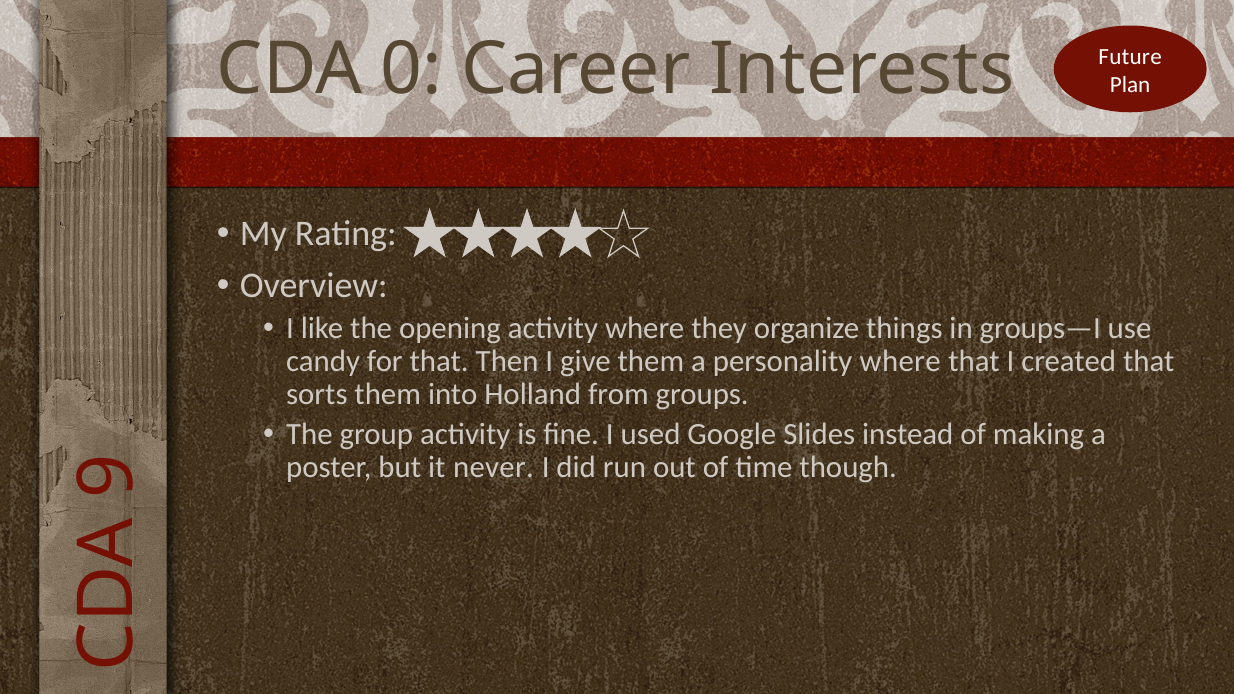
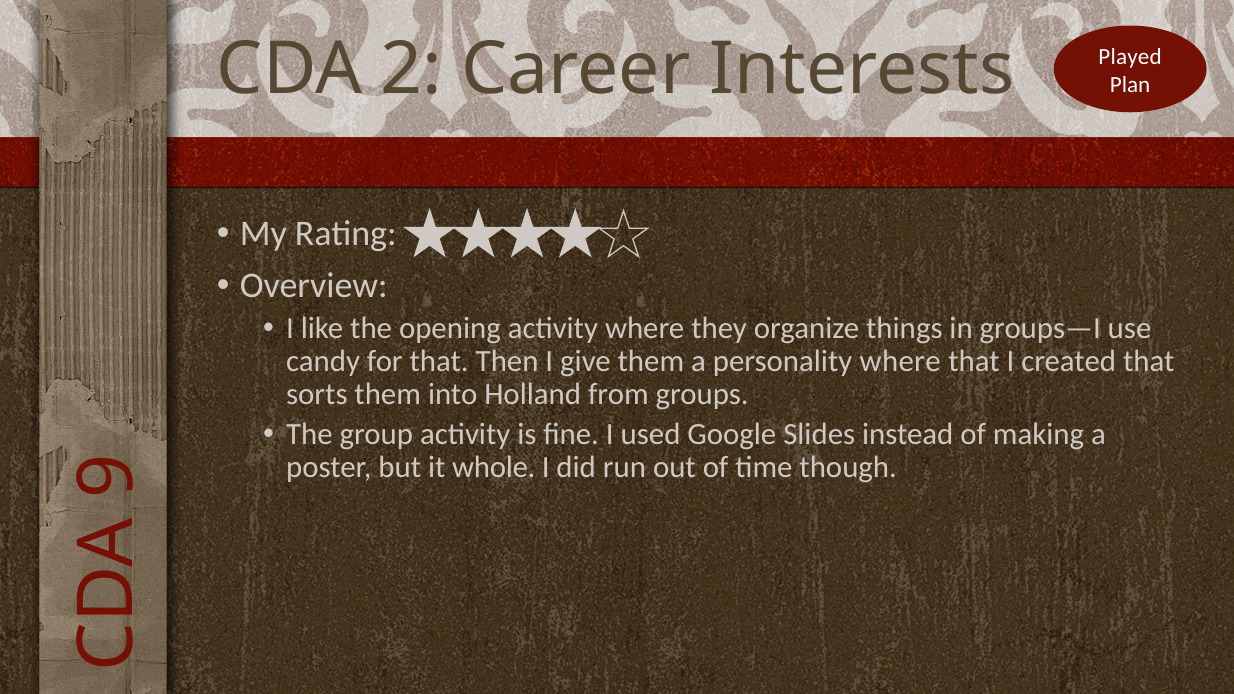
Future: Future -> Played (1130, 57)
0: 0 -> 2 (412, 69)
never: never -> whole (494, 468)
